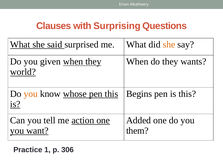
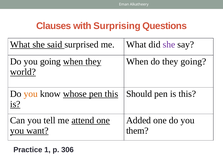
she colour: orange -> purple (169, 44)
you given: given -> going (50, 61)
they wants: wants -> going (193, 61)
Begins: Begins -> Should (139, 93)
action: action -> attend (83, 120)
